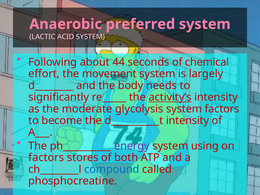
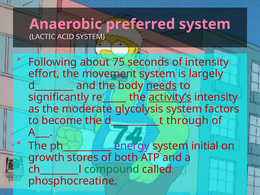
44: 44 -> 75 (119, 62)
of chemical: chemical -> intensity (207, 62)
needs underline: none -> present (162, 85)
d__________t intensity: intensity -> through (187, 121)
using: using -> initial (205, 146)
factors: factors -> growth (46, 158)
compound colour: blue -> green (112, 169)
